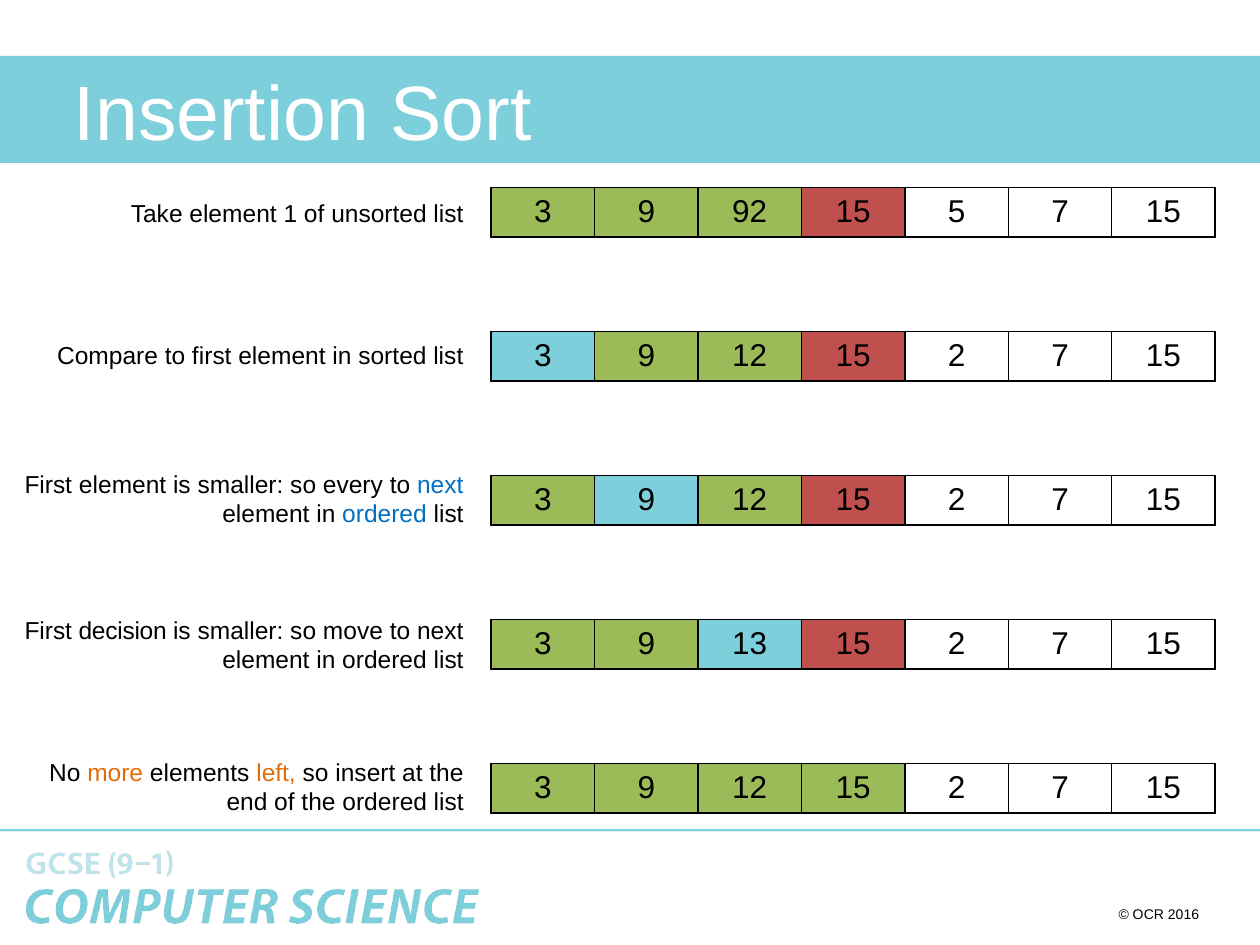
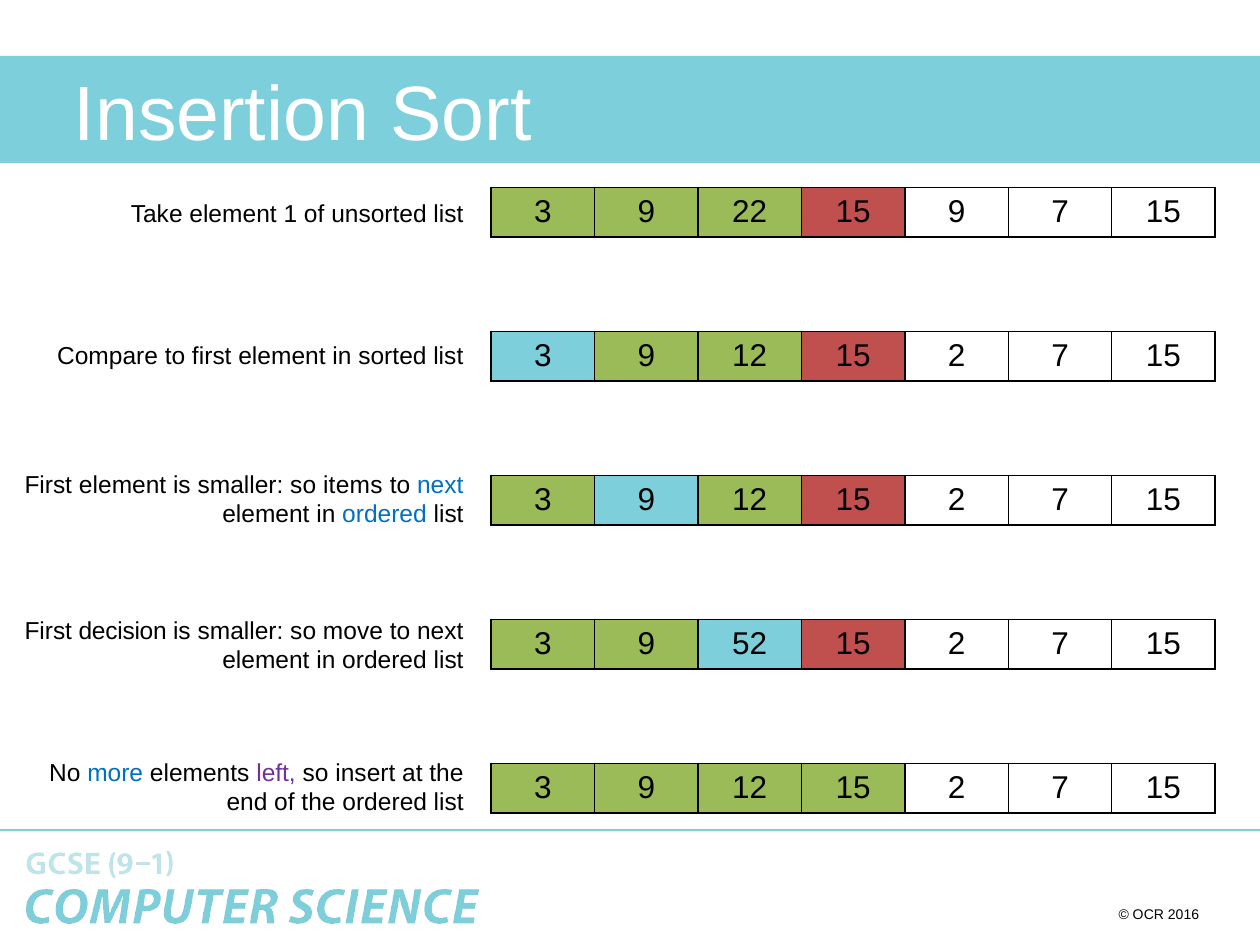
92: 92 -> 22 (750, 212)
15 5: 5 -> 9 (957, 212)
every: every -> items (353, 485)
13: 13 -> 52 (750, 644)
more colour: orange -> blue (115, 773)
left colour: orange -> purple (276, 773)
